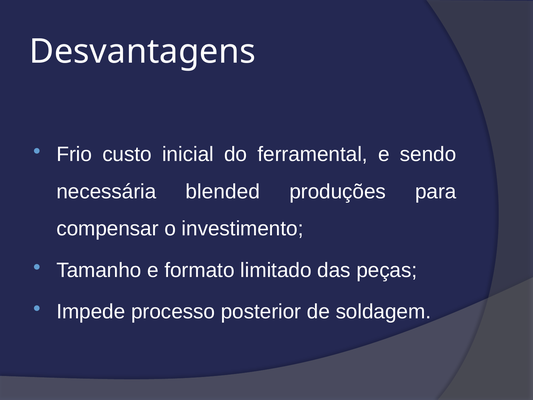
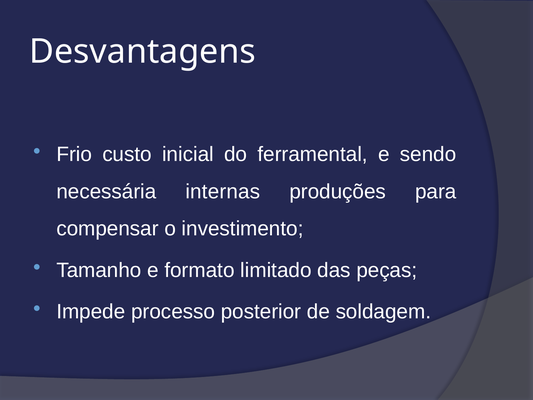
blended: blended -> internas (223, 191)
